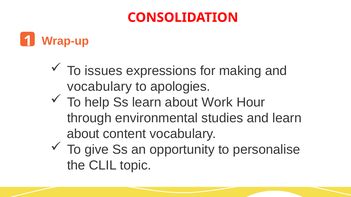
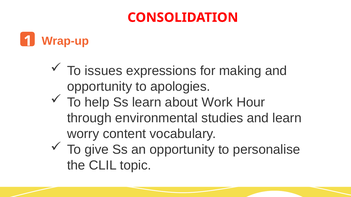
vocabulary: vocabulary -> opportunity (100, 87)
about: about -> worry (83, 134)
